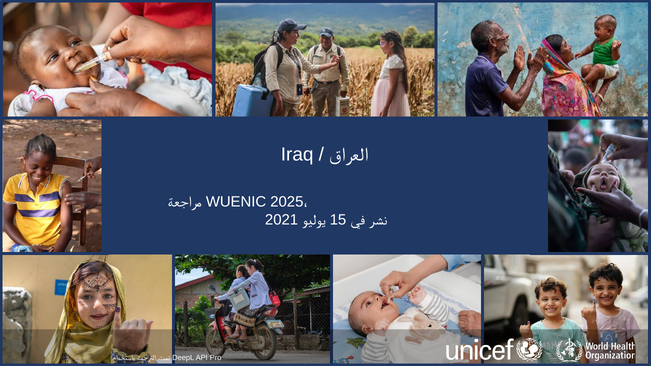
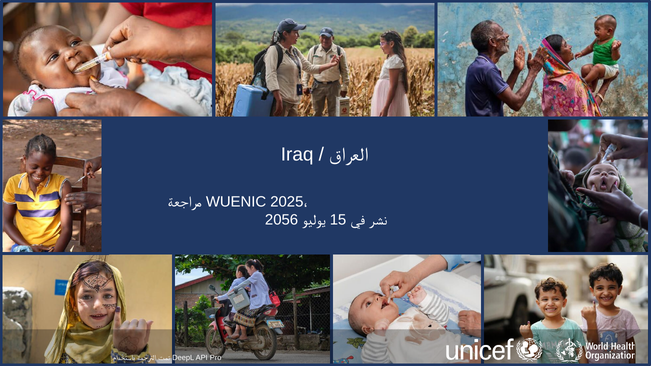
2021: 2021 -> 2056 (282, 220)
